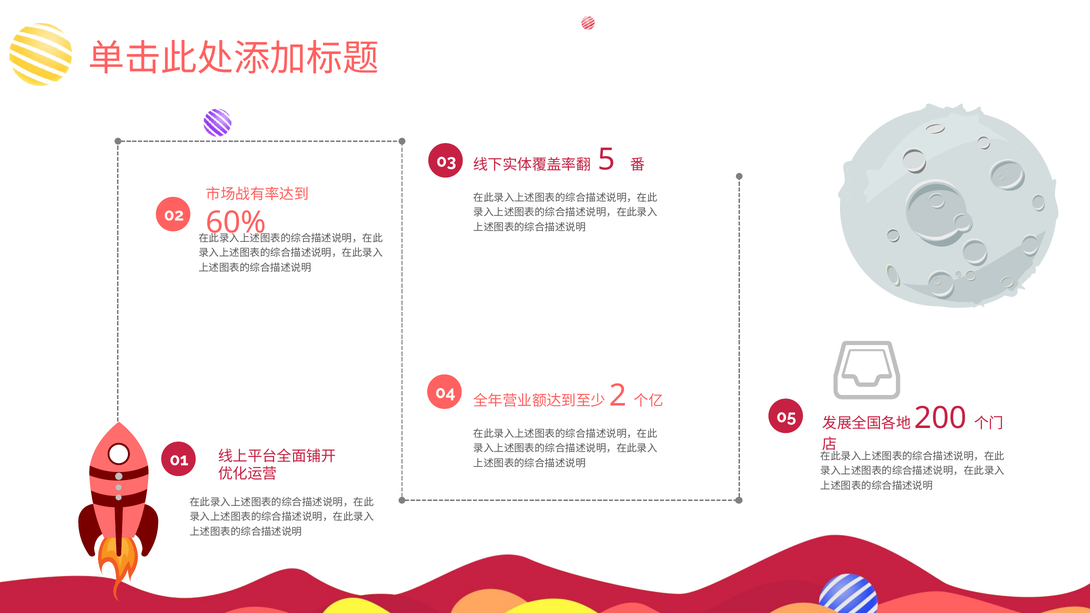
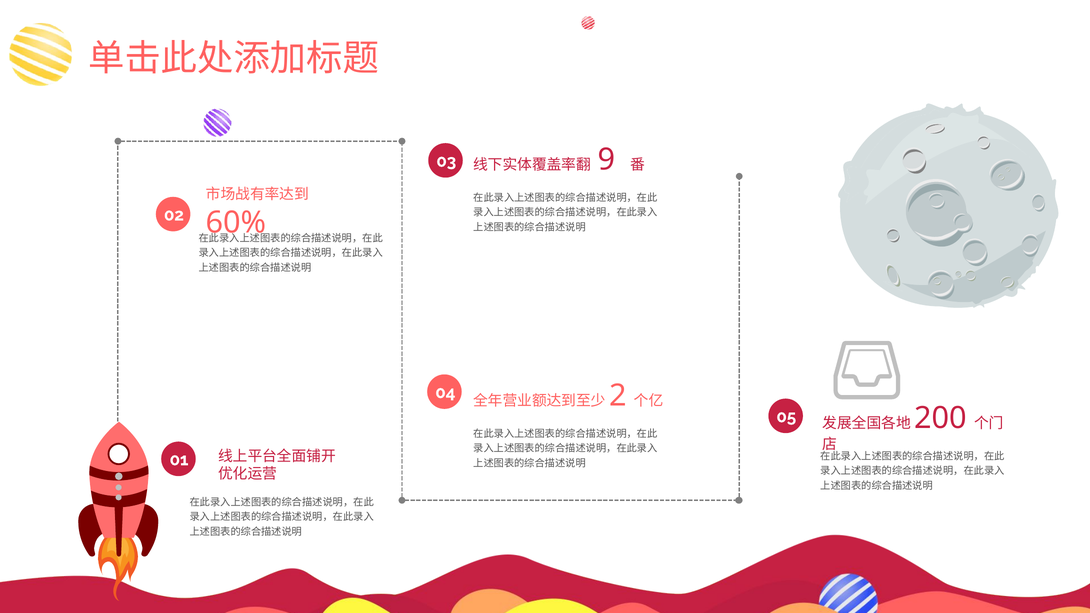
5: 5 -> 9 (606, 159)
